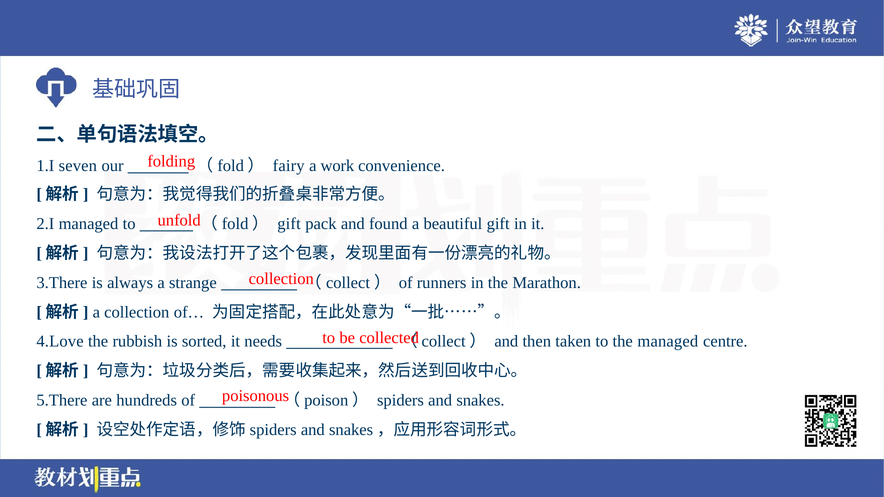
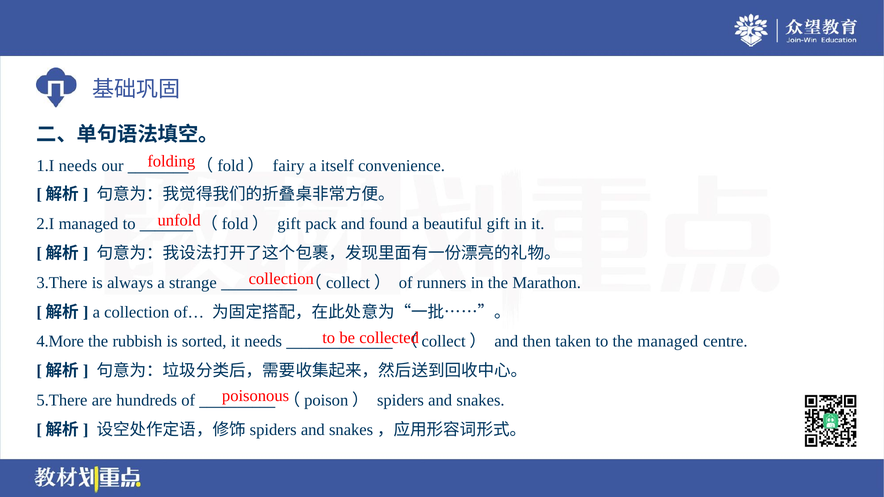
1.I seven: seven -> needs (78, 166)
work: work -> itself (337, 166)
4.Love: 4.Love -> 4.More (60, 342)
